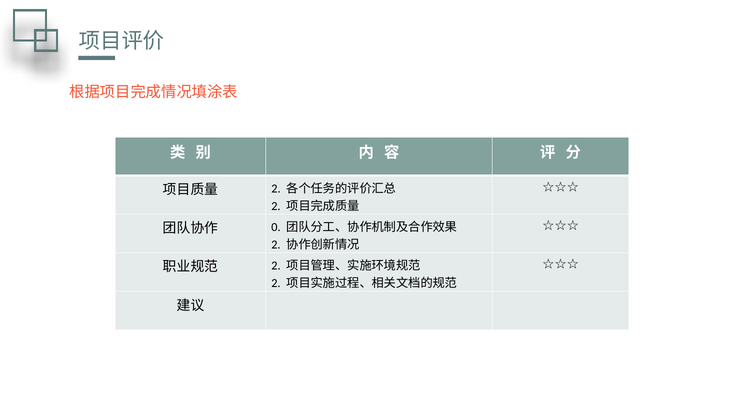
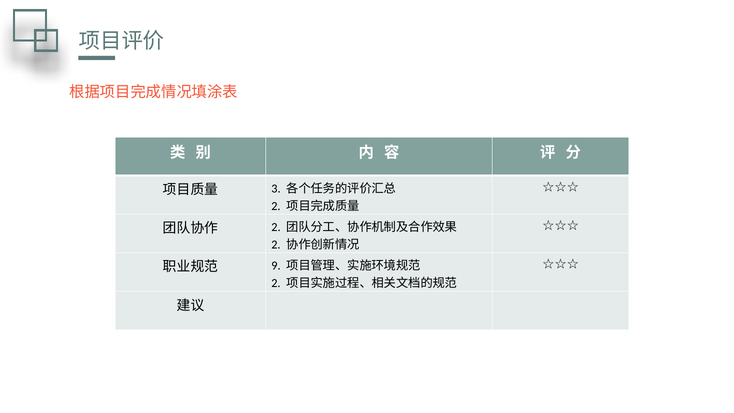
2: 2 -> 3 (276, 188)
0: 0 -> 2 (276, 227)
2: 2 -> 9 (276, 266)
